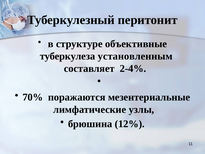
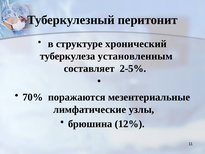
объективные: объективные -> хронический (136, 44)
2-4%: 2-4% -> 2-5% (133, 68)
